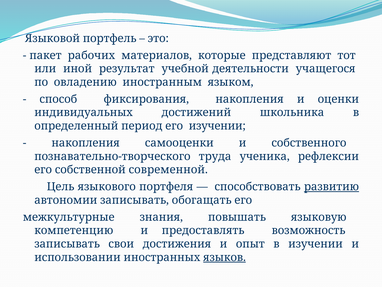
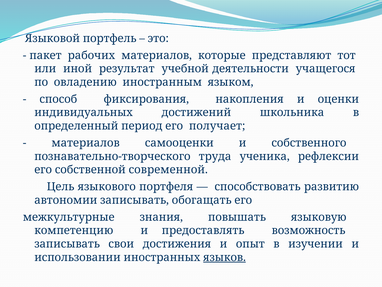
его изучении: изучении -> получает (217, 126)
накопления: накопления -> материалов (86, 143)
развитию underline: present -> none (331, 186)
